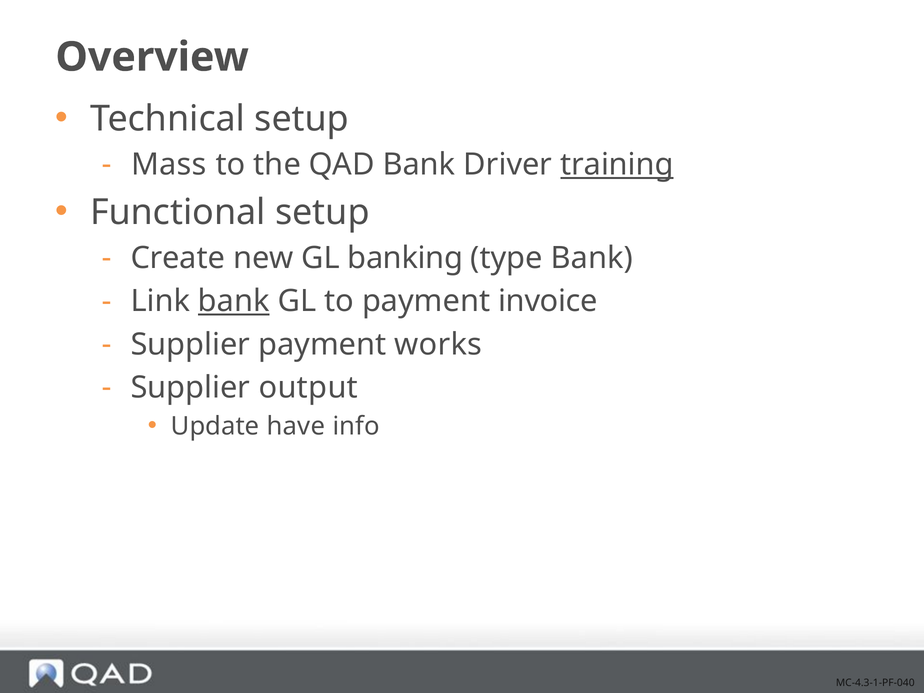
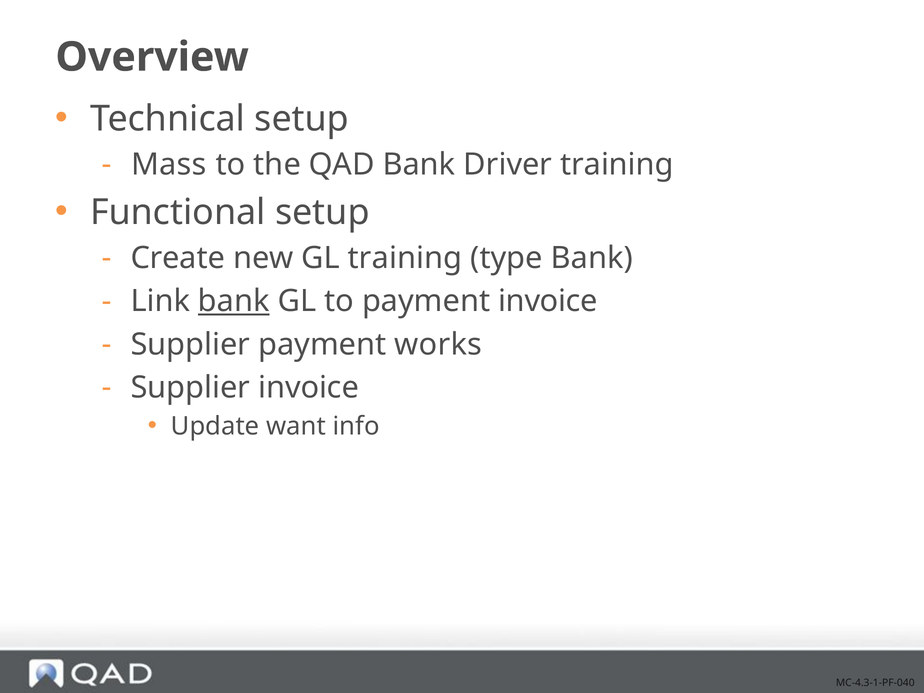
training underline: present -> none (617, 165)
GL banking: banking -> training (405, 258)
Supplier output: output -> invoice (309, 387)
have: have -> want (296, 426)
